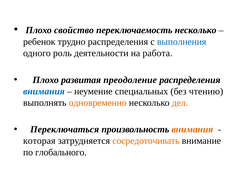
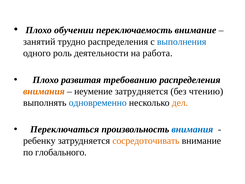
свойство: свойство -> обучении (74, 30)
переключаемость несколько: несколько -> внимание (195, 30)
ребенок: ребенок -> занятий (39, 42)
преодоление: преодоление -> требованию (130, 80)
внимания colour: blue -> orange (44, 91)
неумение специальных: специальных -> затрудняется (141, 91)
одновременно colour: orange -> blue (98, 103)
внимания colour: orange -> blue (192, 129)
которая: которая -> ребенку (39, 141)
